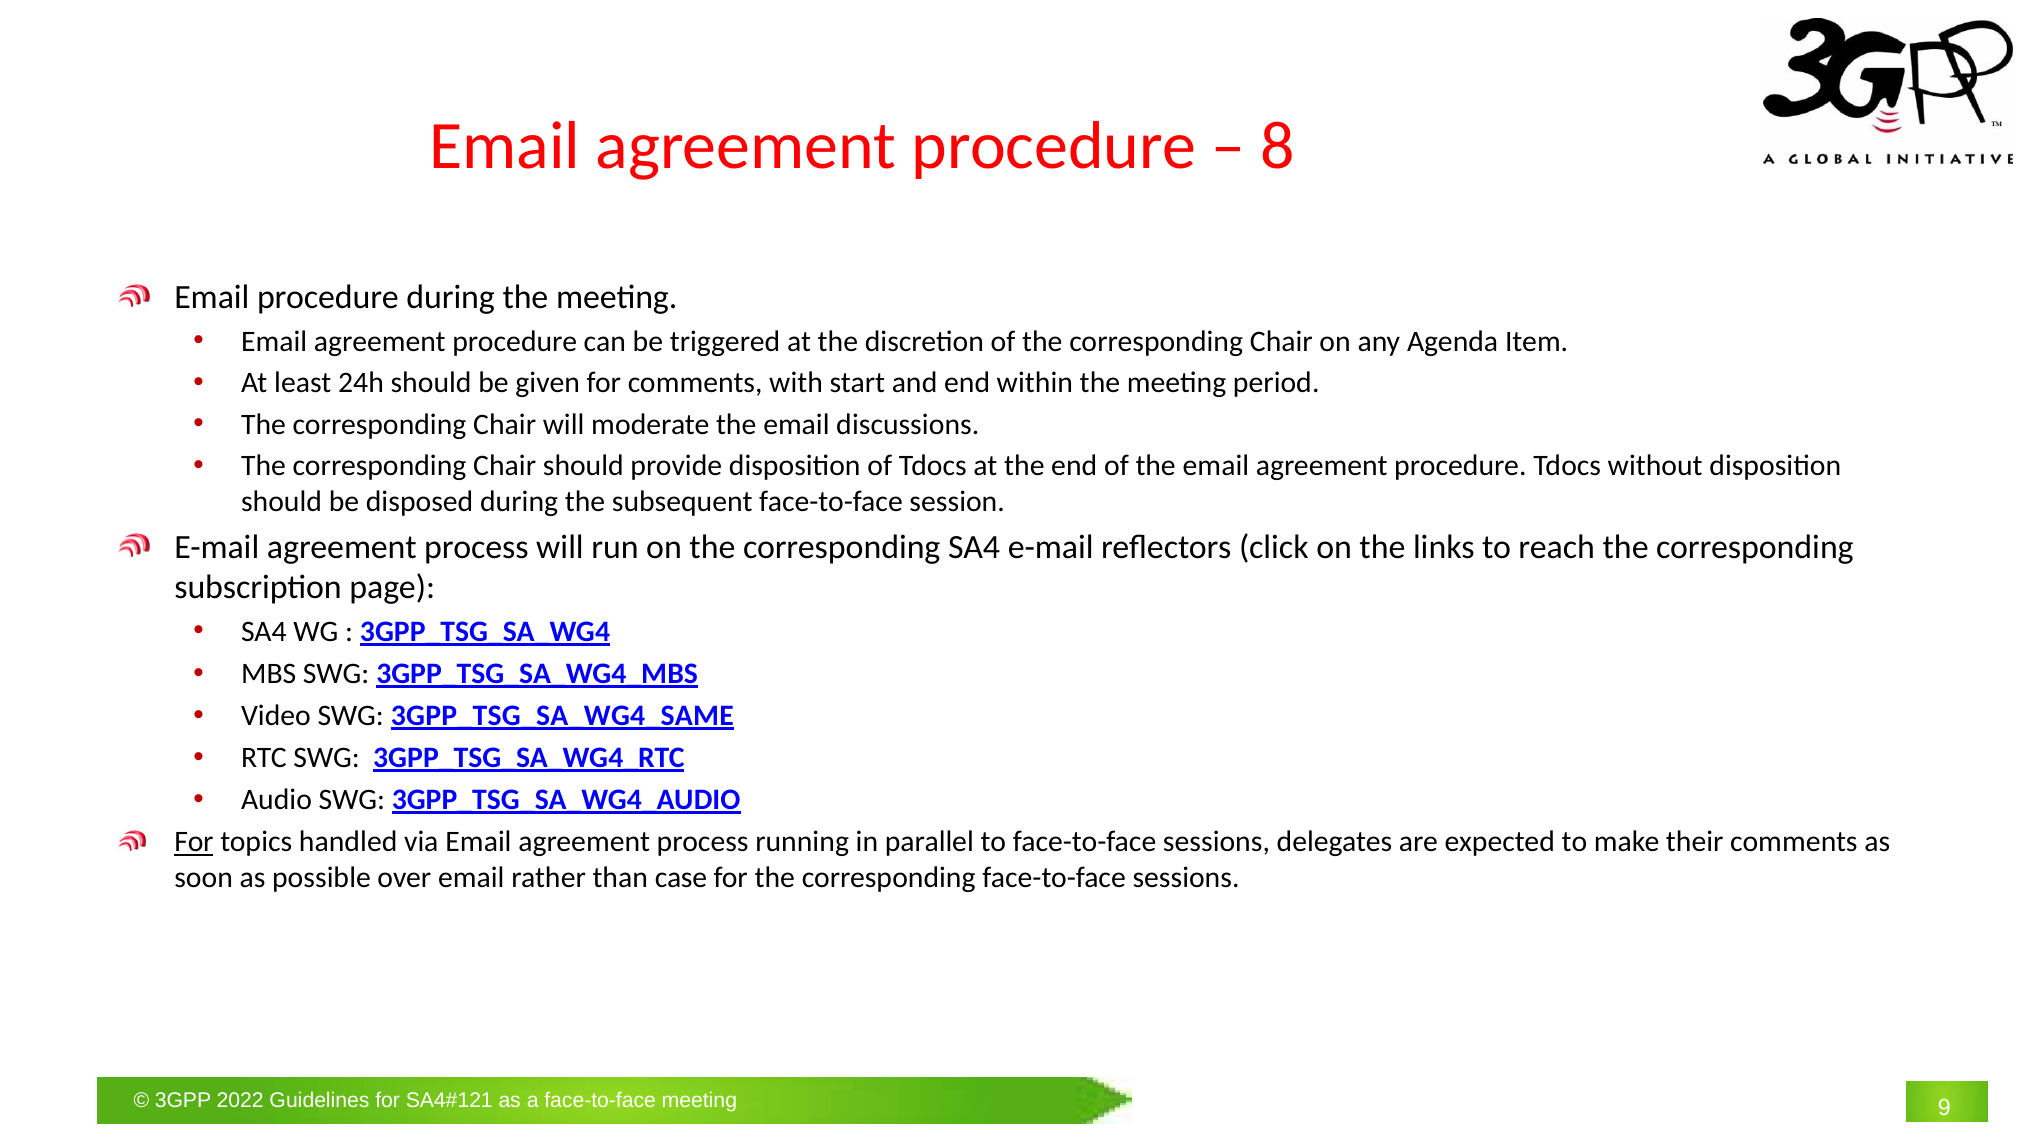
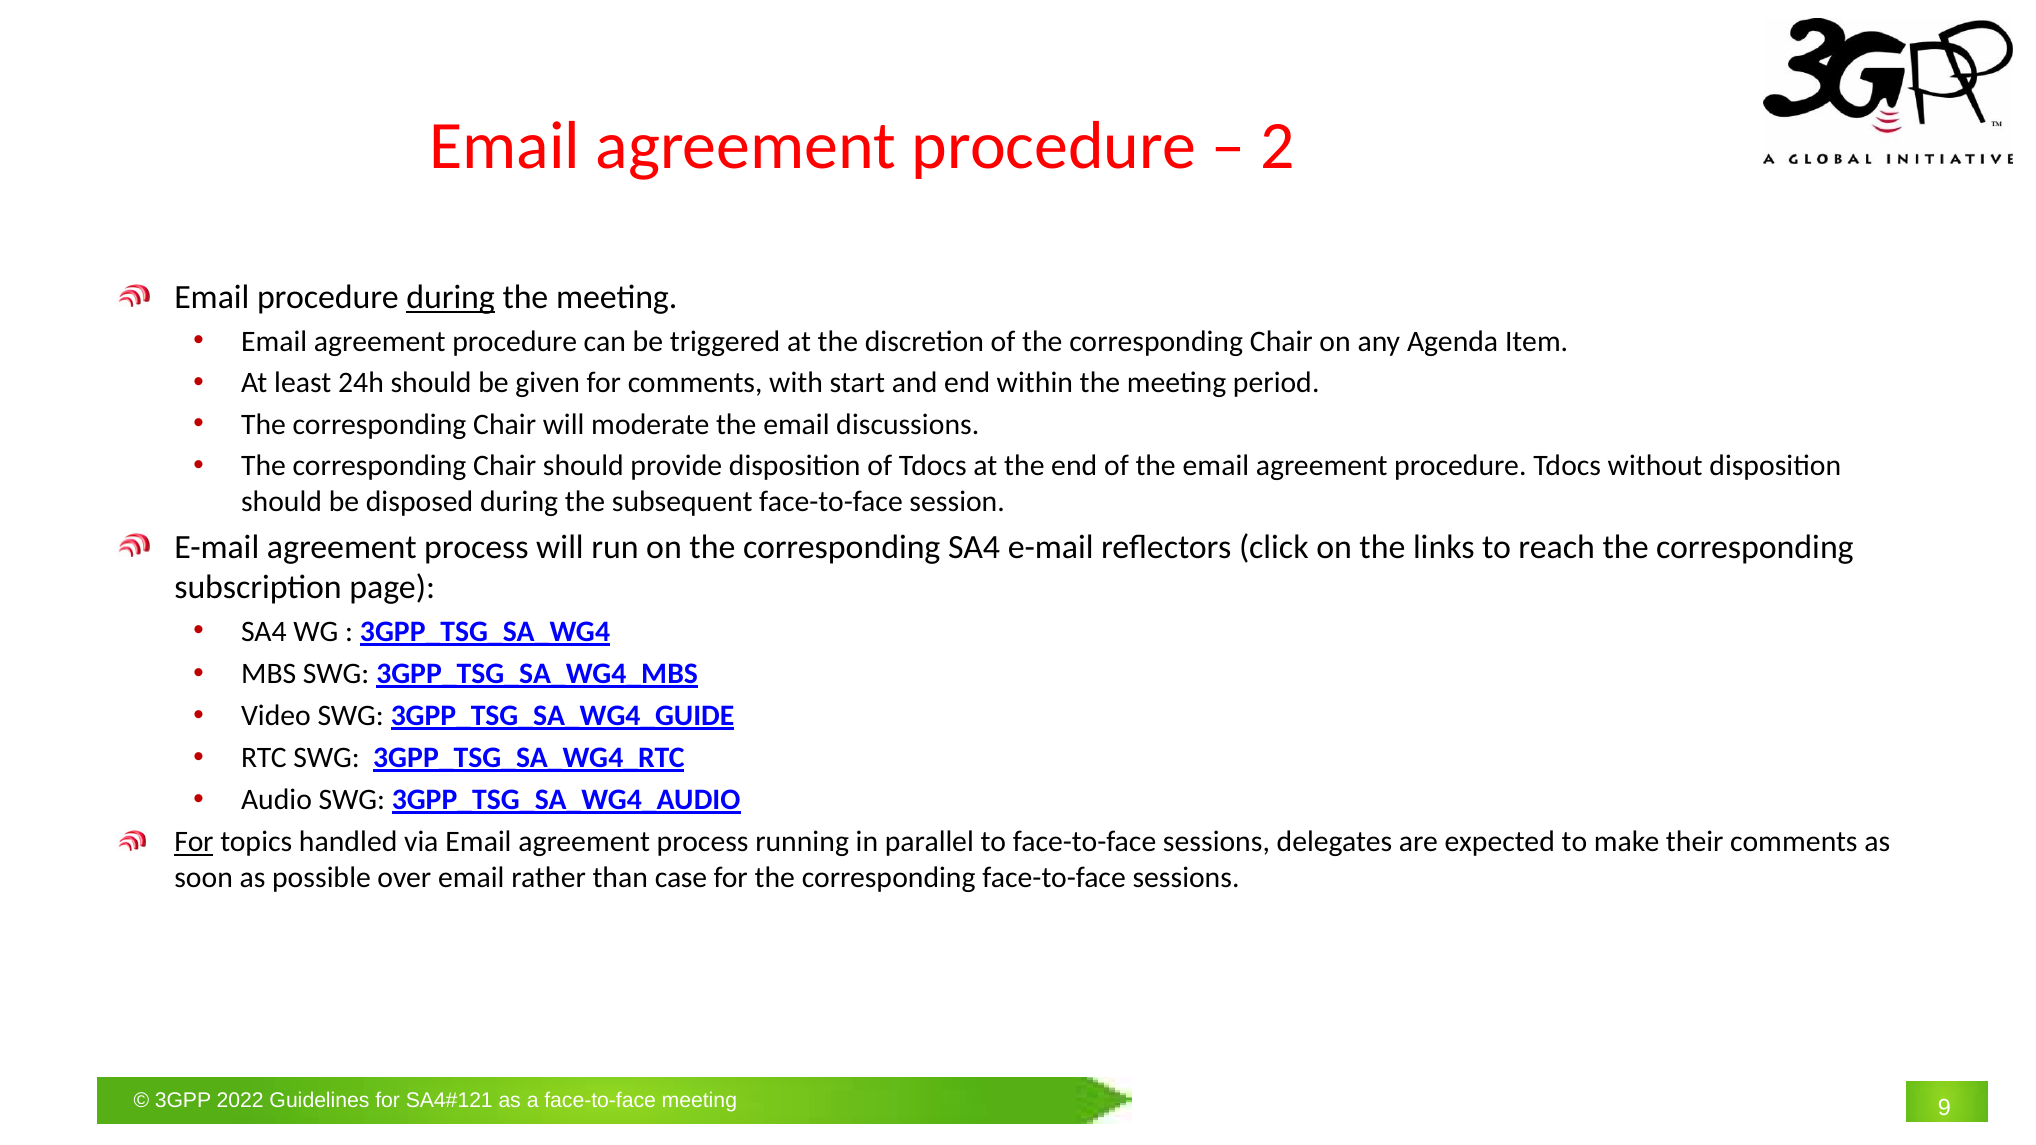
8: 8 -> 2 (1278, 146)
during underline: none -> present (451, 298)
3GPP_TSG_SA_WG4_SAME: 3GPP_TSG_SA_WG4_SAME -> 3GPP_TSG_SA_WG4_GUIDE (563, 716)
